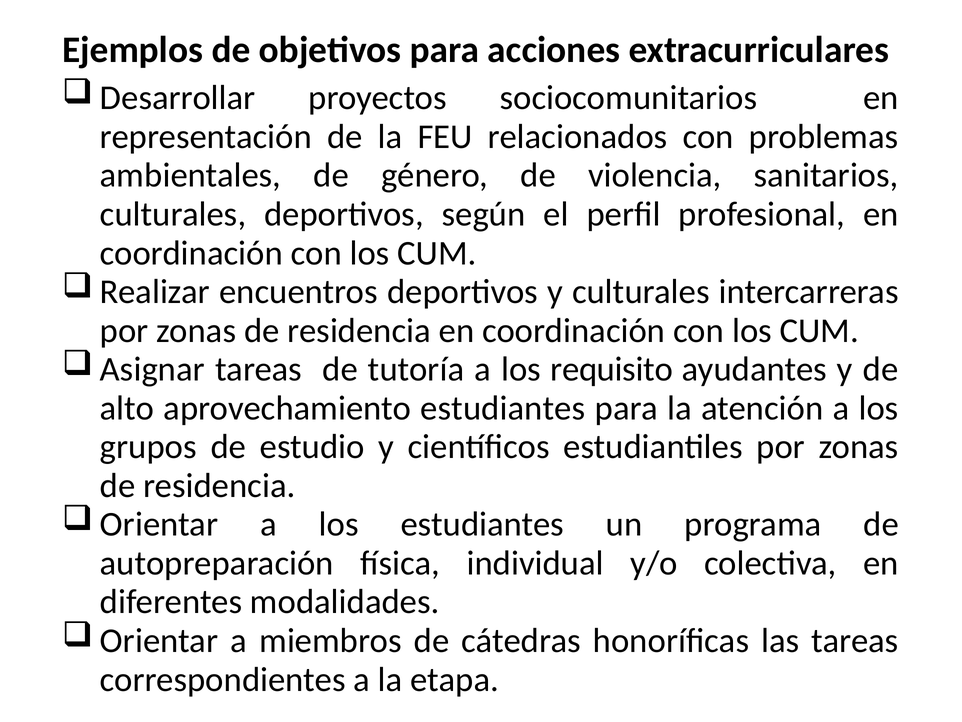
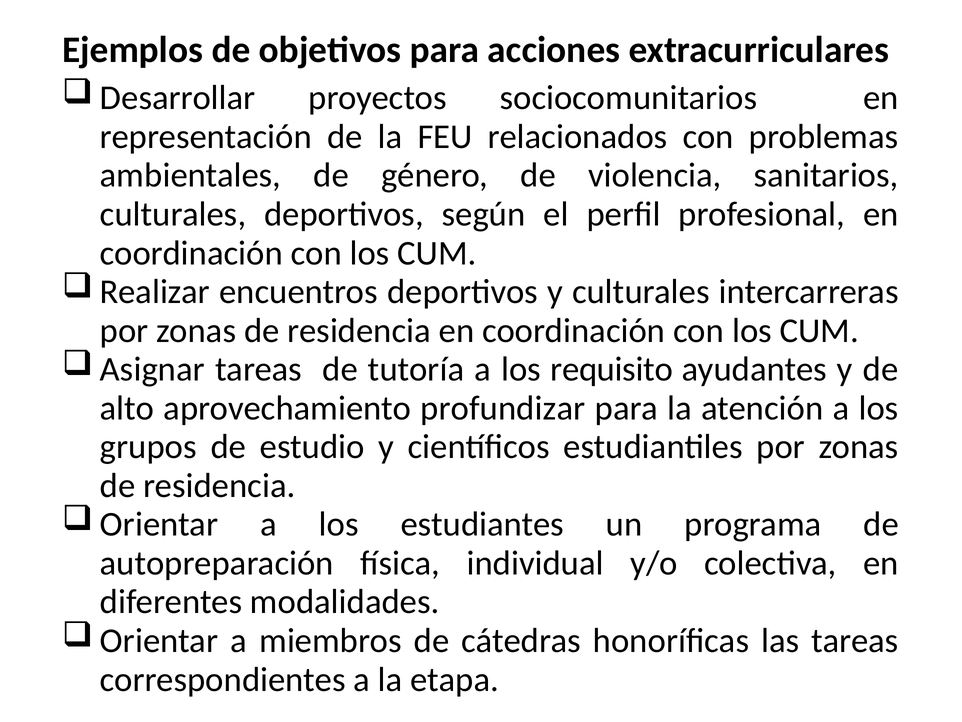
aprovechamiento estudiantes: estudiantes -> profundizar (503, 408)
